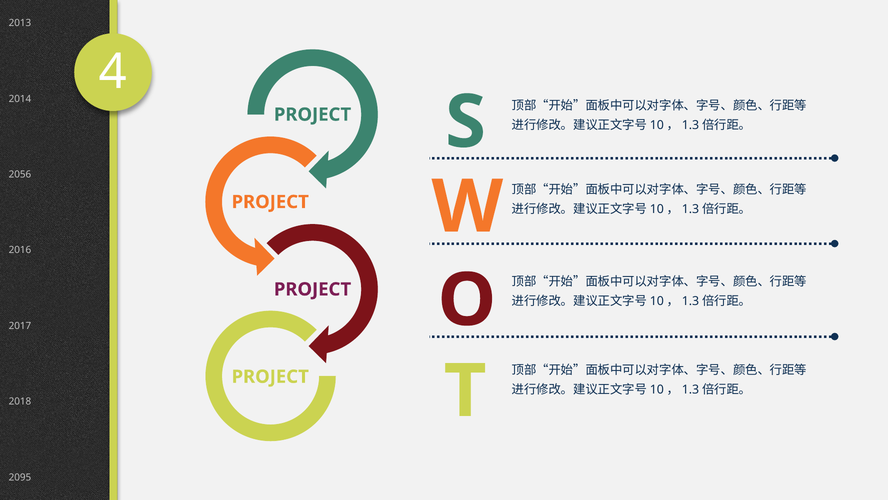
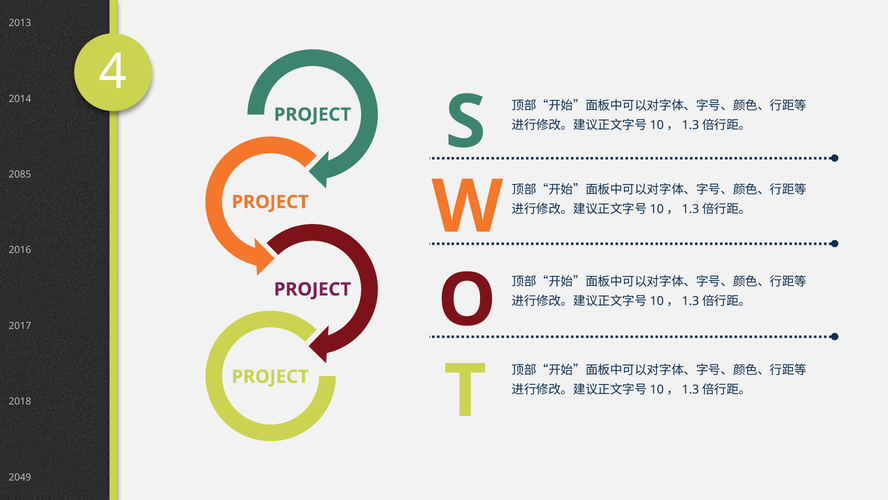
2056: 2056 -> 2085 (20, 174)
2095: 2095 -> 2049 (20, 477)
